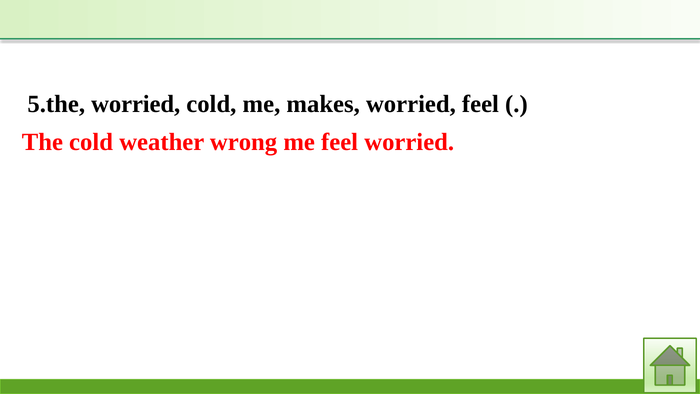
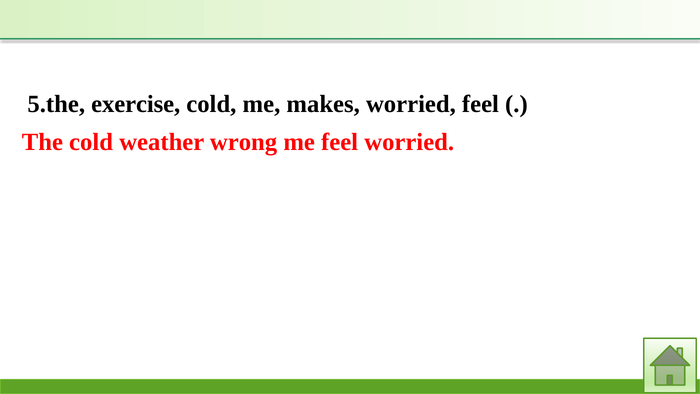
5.the worried: worried -> exercise (136, 104)
